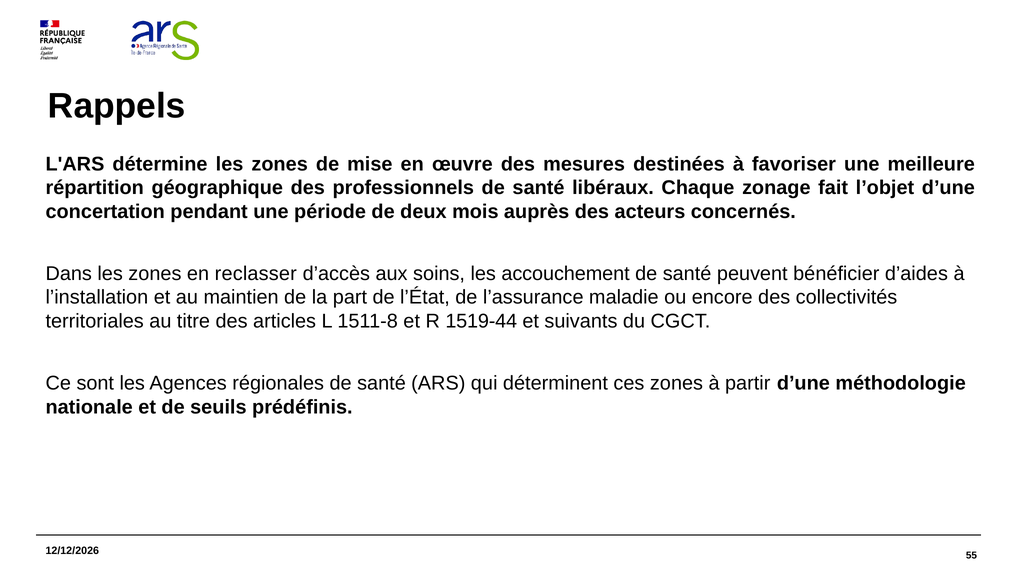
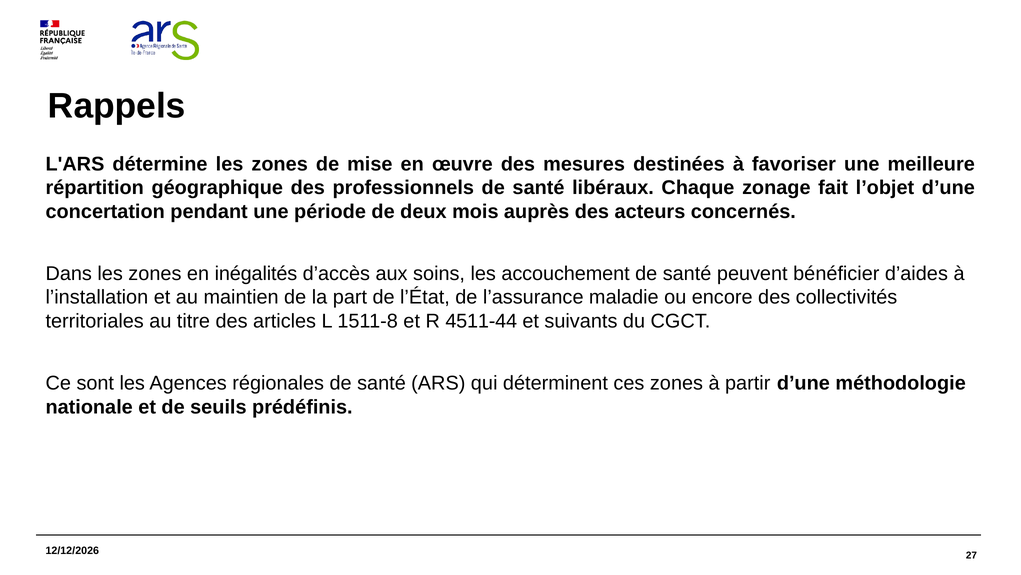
reclasser: reclasser -> inégalités (256, 273)
1519-44: 1519-44 -> 4511-44 (481, 321)
55: 55 -> 27 (971, 555)
